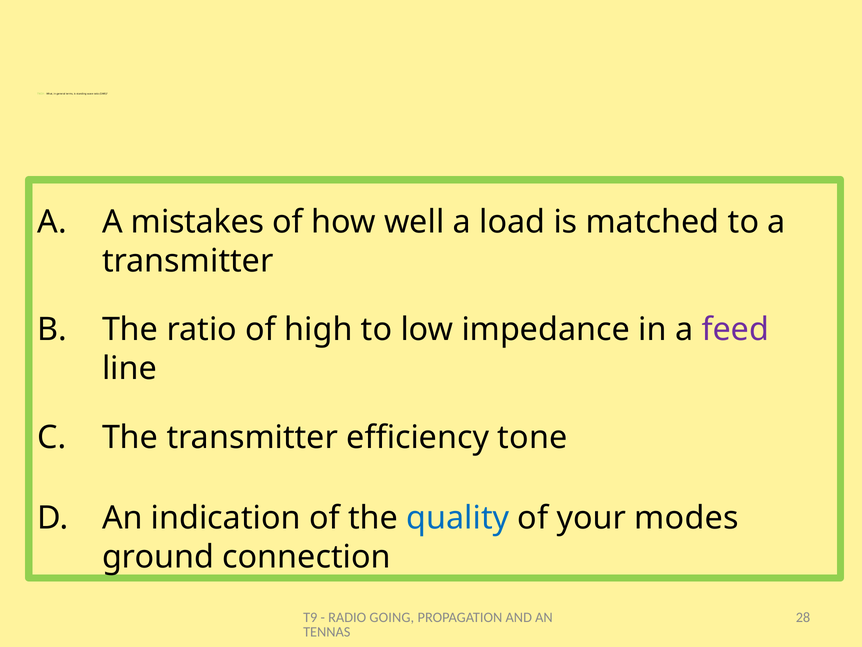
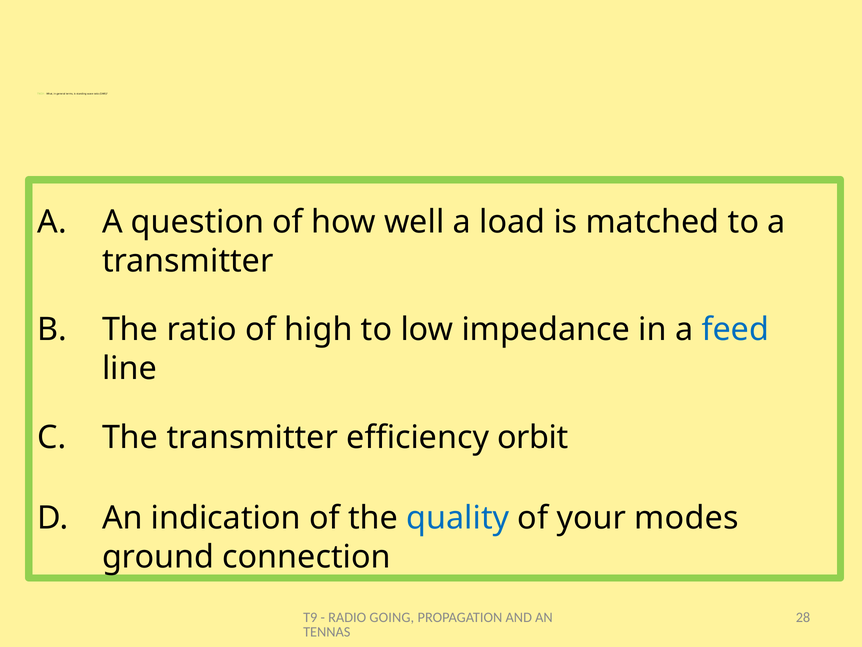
mistakes: mistakes -> question (198, 222)
feed colour: purple -> blue (735, 329)
tone: tone -> orbit (533, 437)
